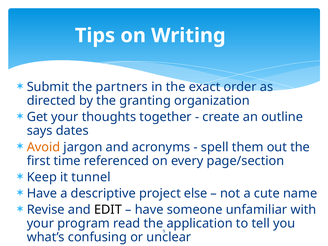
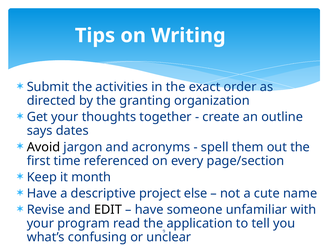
partners: partners -> activities (122, 87)
Avoid colour: orange -> black (43, 147)
tunnel: tunnel -> month (91, 177)
